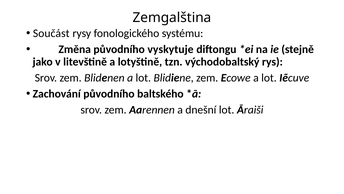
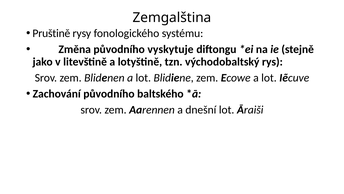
Součást: Součást -> Pruštině (51, 33)
